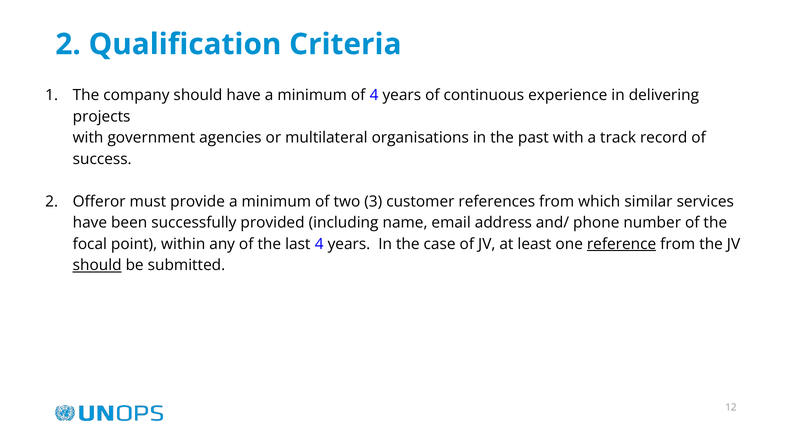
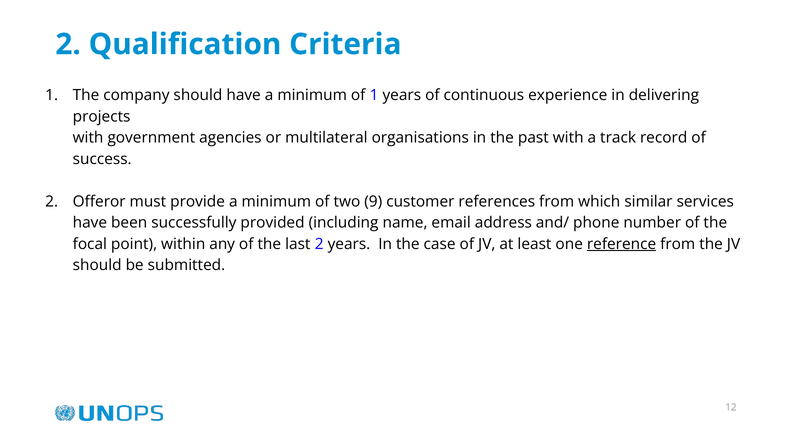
of 4: 4 -> 1 (374, 95)
3: 3 -> 9 (373, 201)
last 4: 4 -> 2 (319, 244)
should underline: present -> none (97, 265)
